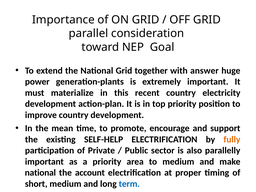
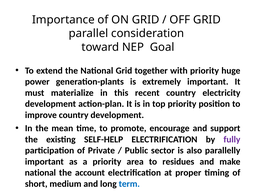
with answer: answer -> priority (204, 71)
fully colour: orange -> purple (232, 139)
to medium: medium -> residues (178, 162)
